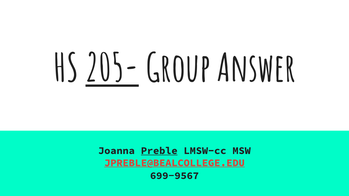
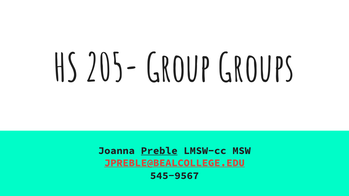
205- underline: present -> none (112, 69)
Answer: Answer -> Groups (256, 69)
699-9567: 699-9567 -> 545-9567 (174, 176)
